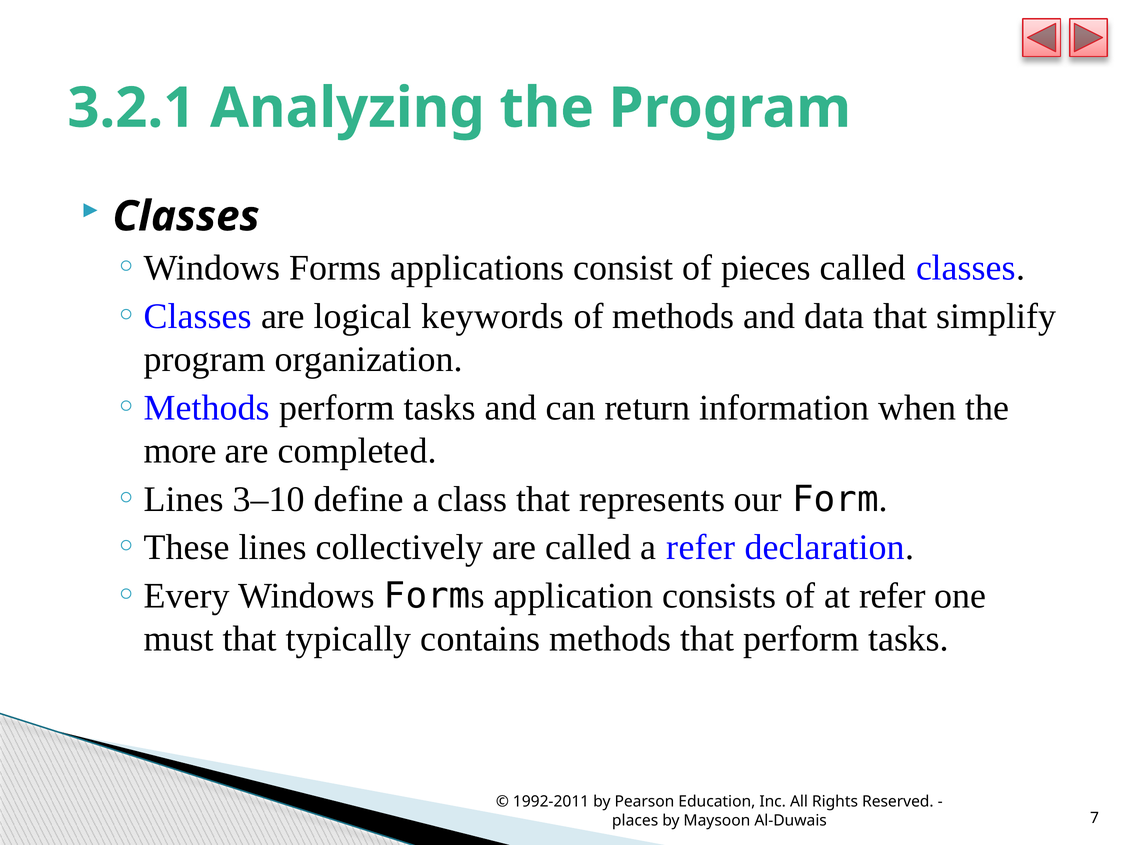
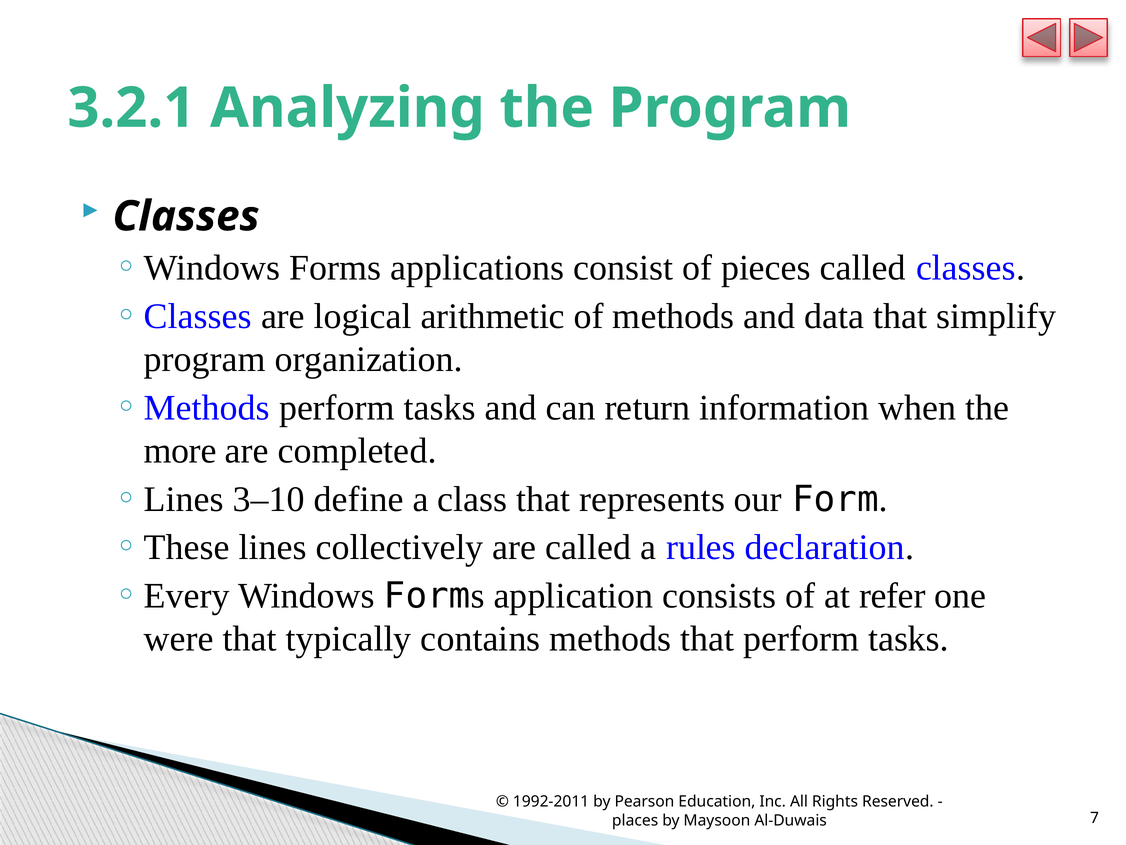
keywords: keywords -> arithmetic (493, 316)
a refer: refer -> rules (701, 547)
must: must -> were (179, 638)
